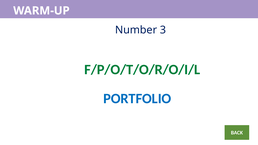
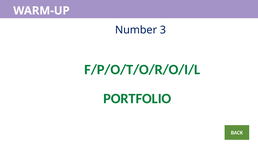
PORTFOLIO colour: blue -> green (137, 99)
